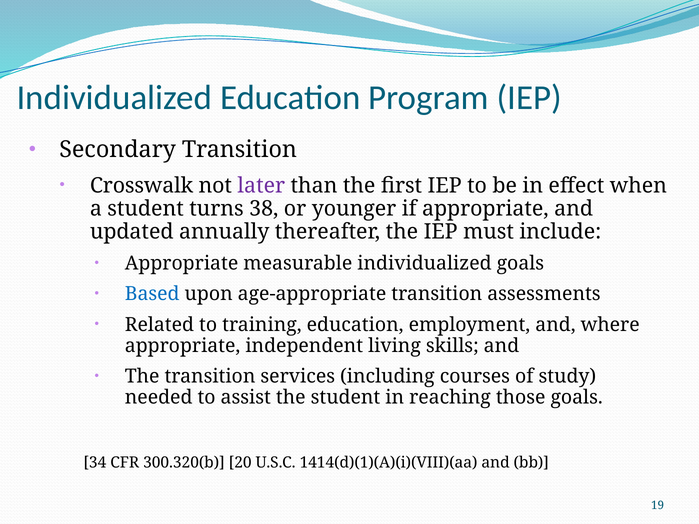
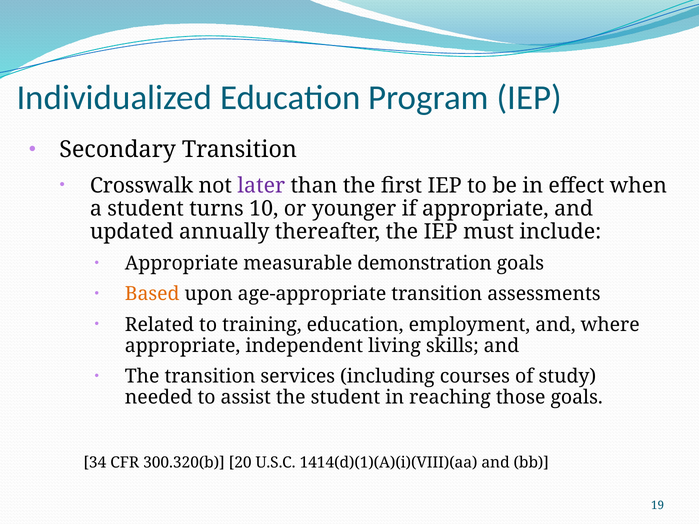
38: 38 -> 10 (264, 209)
measurable individualized: individualized -> demonstration (425, 263)
Based colour: blue -> orange (152, 294)
